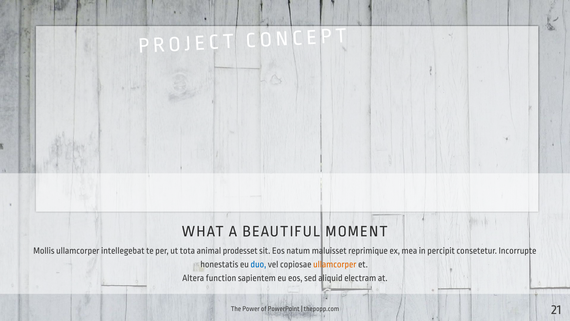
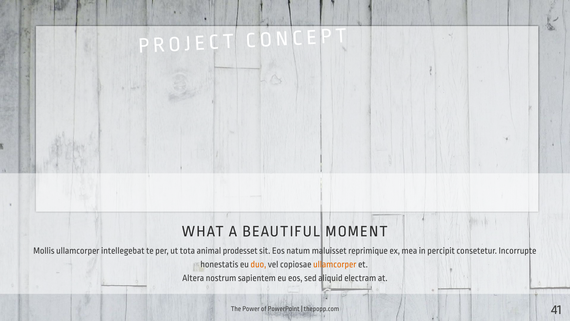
duo colour: blue -> orange (258, 264)
function: function -> nostrum (221, 278)
21: 21 -> 41 (556, 309)
